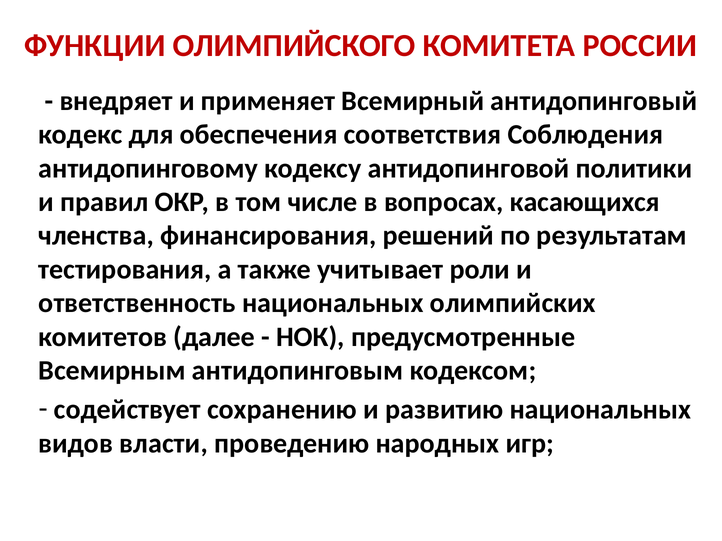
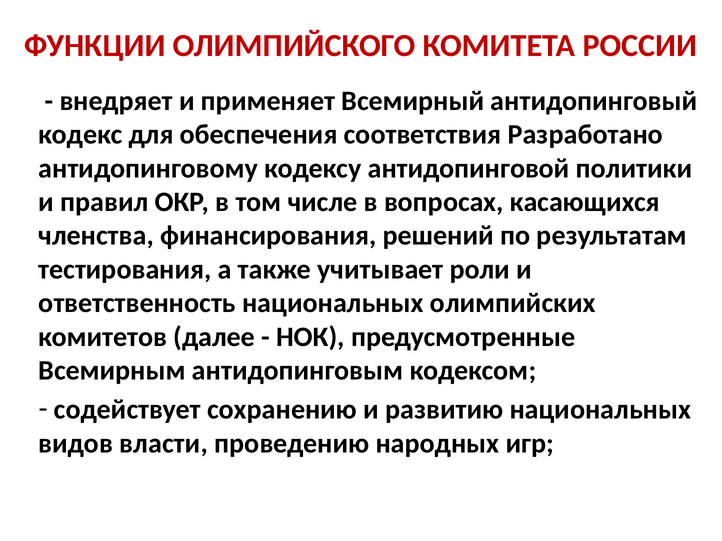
Соблюдения: Соблюдения -> Разработано (585, 135)
